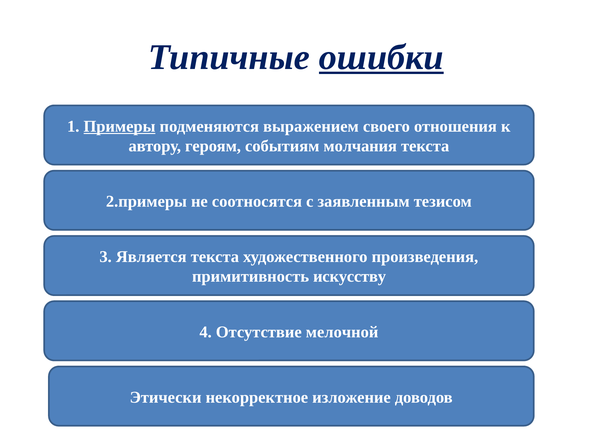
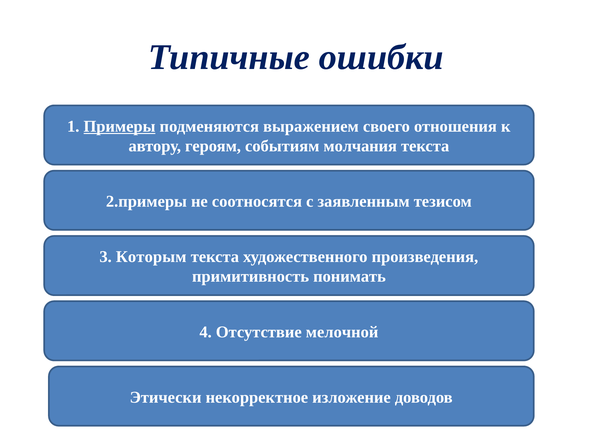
ошибки underline: present -> none (381, 57)
Является: Является -> Которым (151, 257)
искусству: искусству -> понимать (349, 277)
